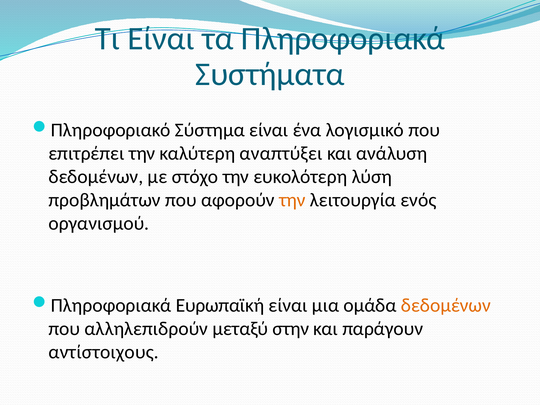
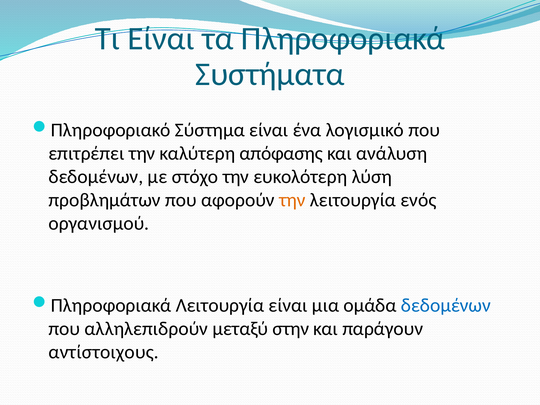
αναπτύξει: αναπτύξει -> απόφασης (281, 153)
Πληροφοριακά Ευρωπαϊκή: Ευρωπαϊκή -> Λειτουργία (220, 305)
δεδομένων colour: orange -> blue (446, 305)
